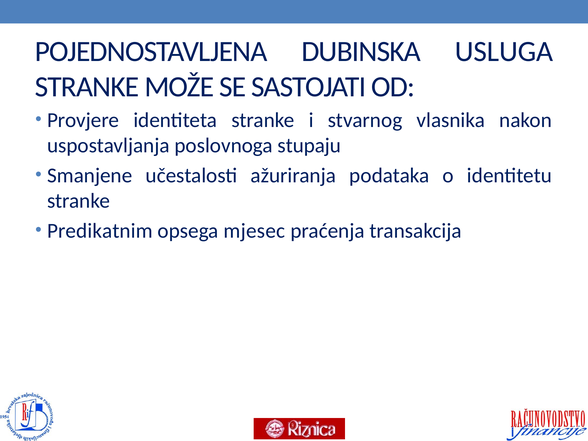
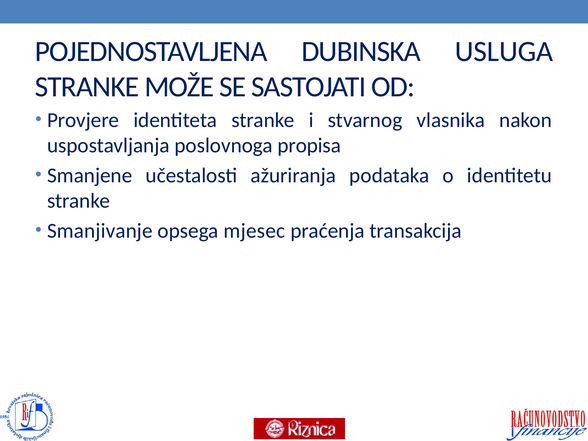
stupaju: stupaju -> propisa (309, 146)
Predikatnim: Predikatnim -> Smanjivanje (100, 231)
